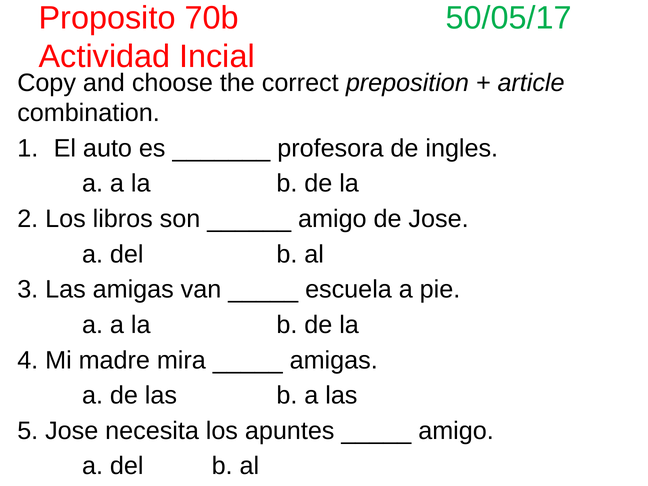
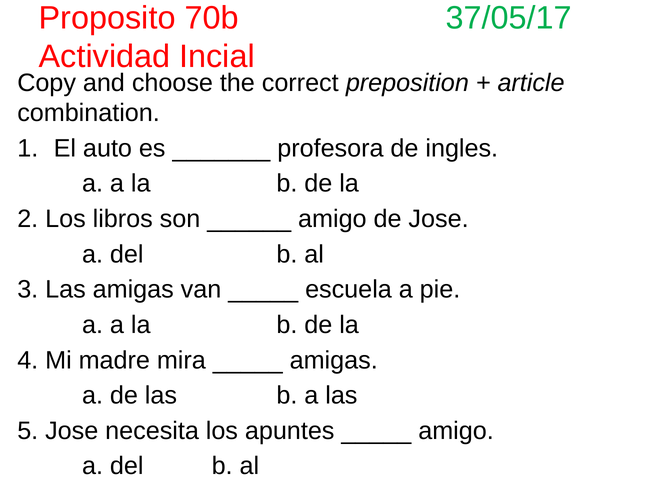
50/05/17: 50/05/17 -> 37/05/17 (509, 18)
